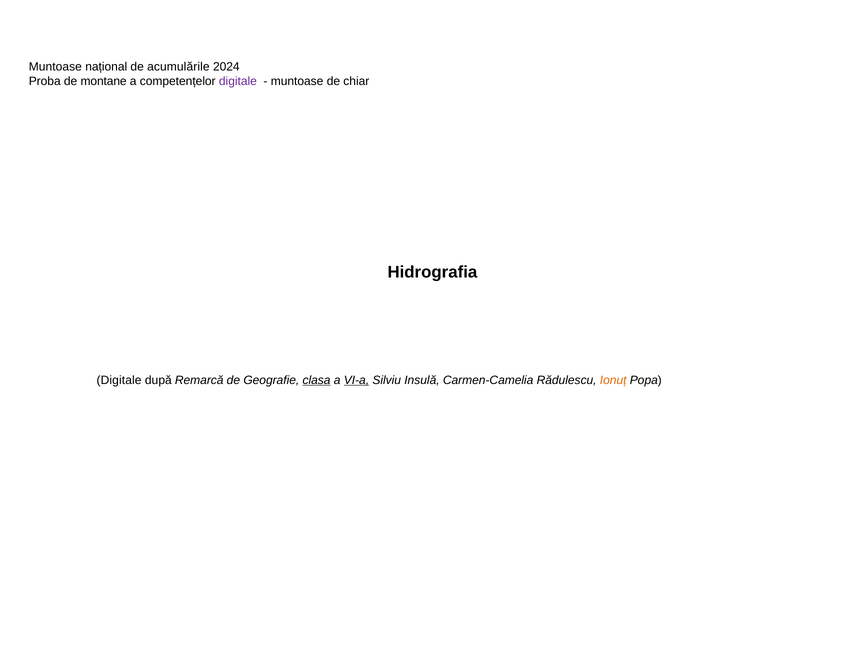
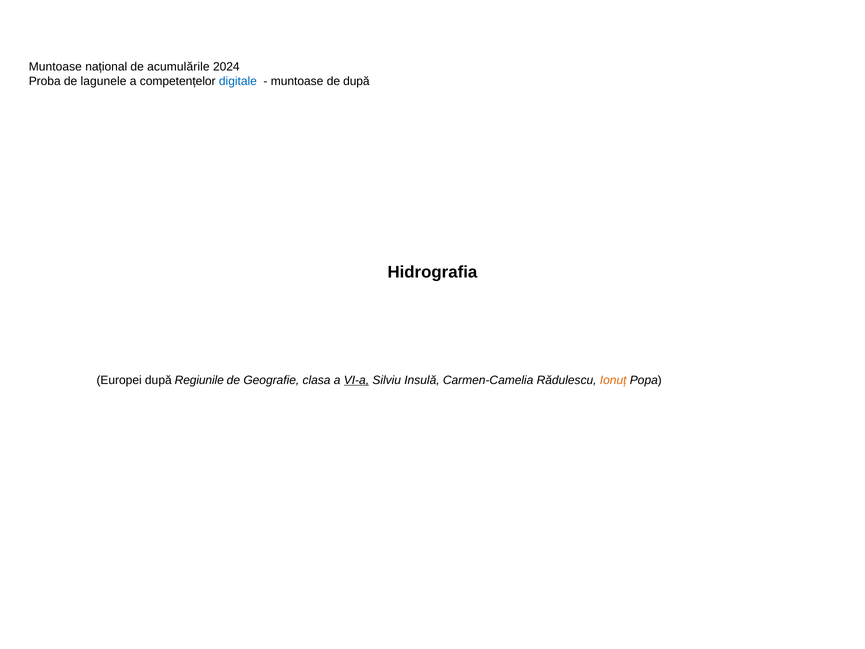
montane: montane -> lagunele (104, 81)
digitale colour: purple -> blue (238, 81)
de chiar: chiar -> după (356, 81)
Digitale: Digitale -> Europei (119, 380)
Remarcă: Remarcă -> Regiunile (199, 380)
clasa underline: present -> none (317, 380)
